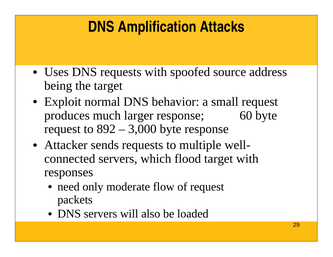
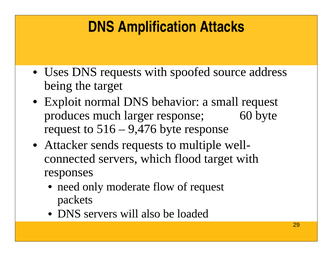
892: 892 -> 516 (106, 129)
3,000: 3,000 -> 9,476 (142, 129)
